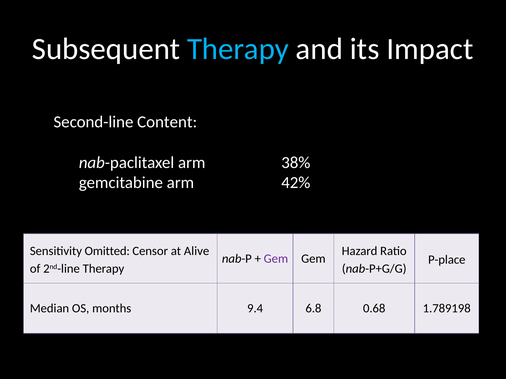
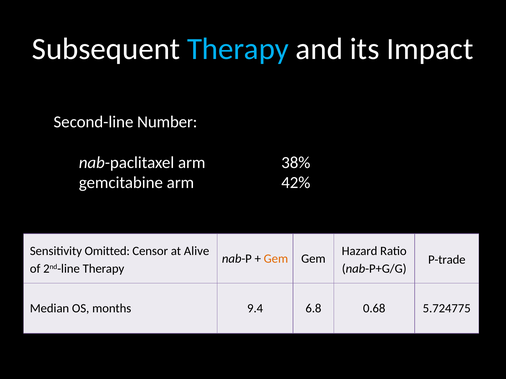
Content: Content -> Number (167, 122)
Gem colour: purple -> orange (276, 259)
P-place: P-place -> P-trade (447, 260)
1.789198: 1.789198 -> 5.724775 (447, 309)
